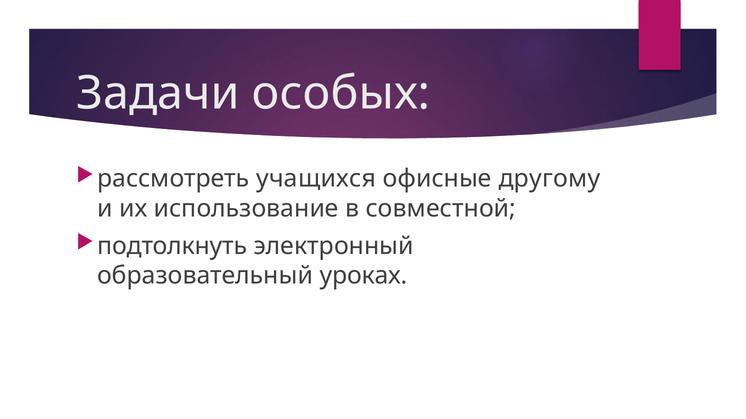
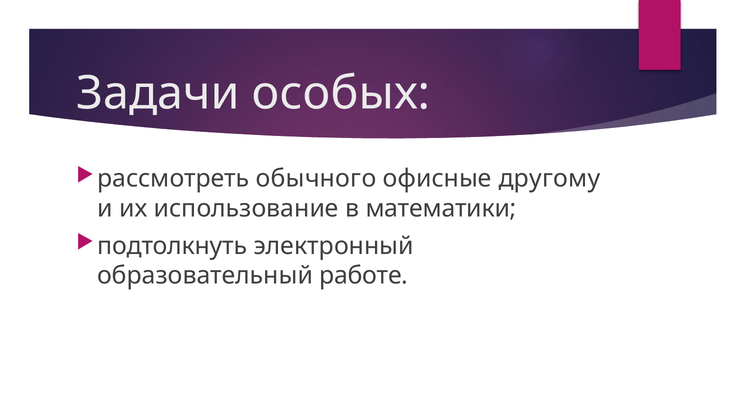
учащихся: учащихся -> обычного (316, 179)
совместной: совместной -> математики (441, 209)
уроках: уроках -> работе (364, 276)
